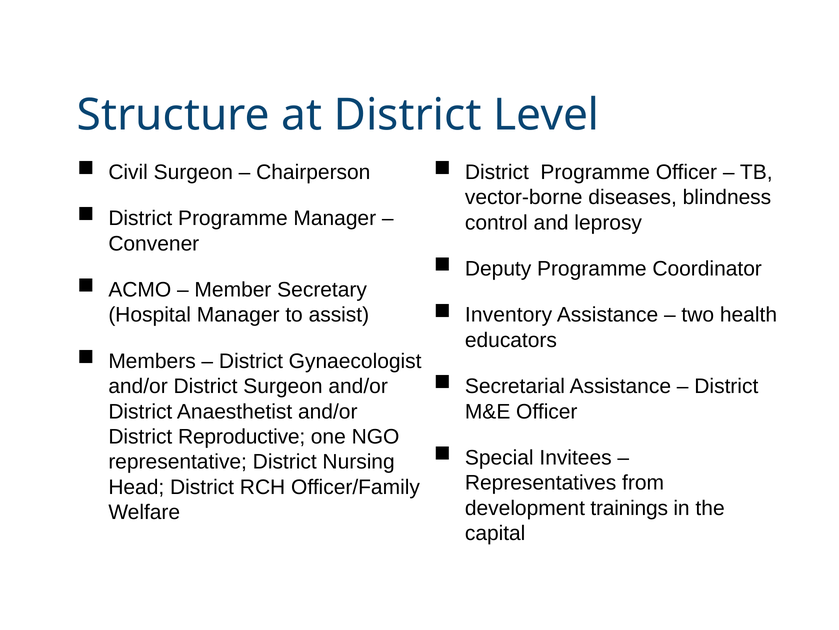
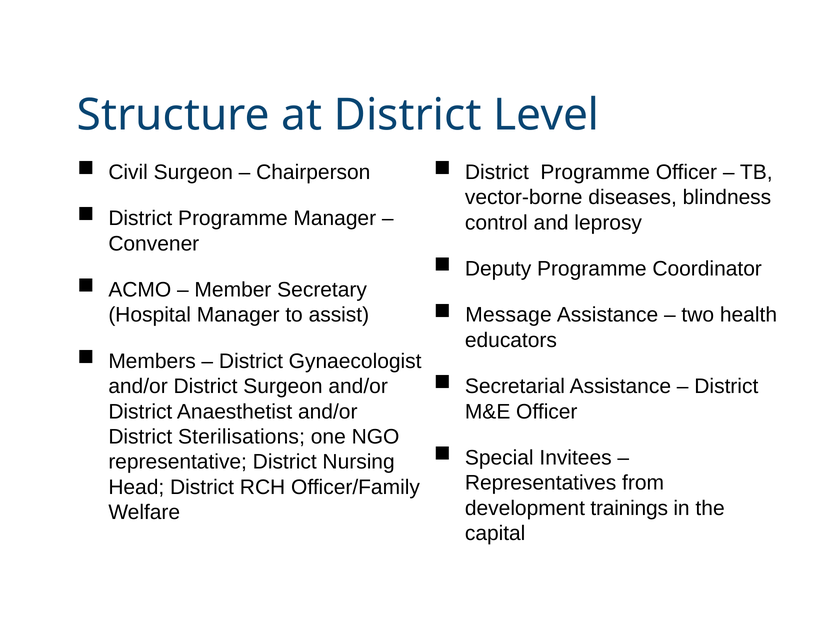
Inventory: Inventory -> Message (509, 315)
Reproductive: Reproductive -> Sterilisations (241, 436)
